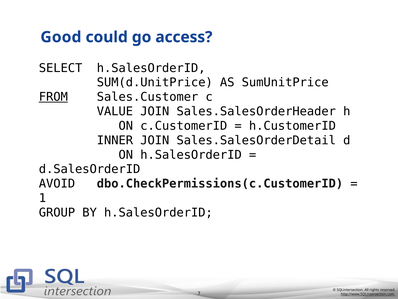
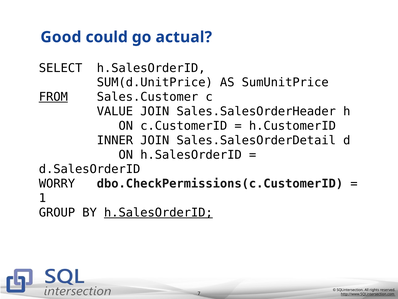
access: access -> actual (184, 37)
AVOID: AVOID -> WORRY (57, 183)
h.SalesOrderID underline: none -> present (158, 212)
